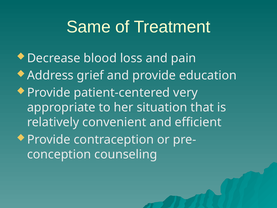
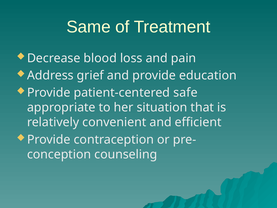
very: very -> safe (185, 93)
